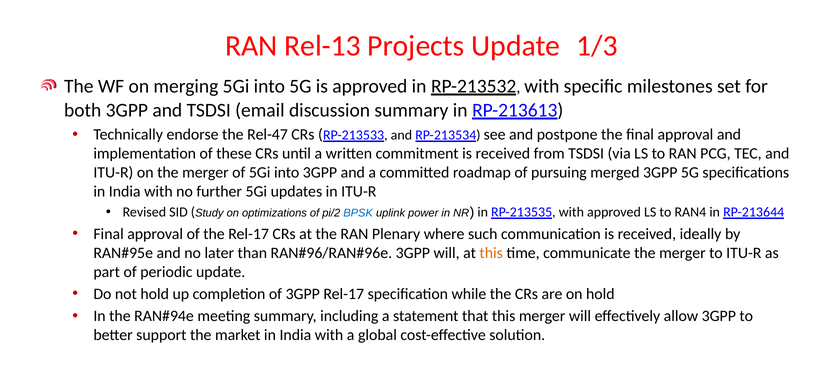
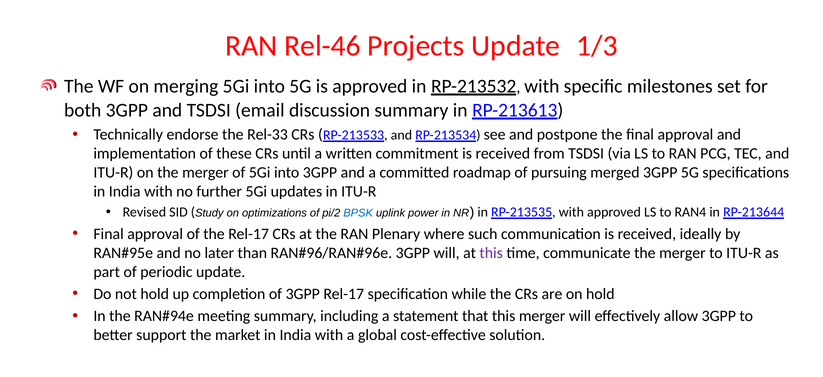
Rel-13: Rel-13 -> Rel-46 (323, 46)
Rel-47: Rel-47 -> Rel-33 (267, 134)
this colour: orange -> purple (491, 252)
